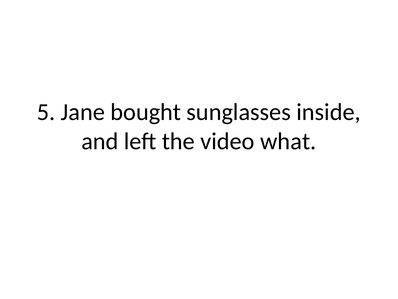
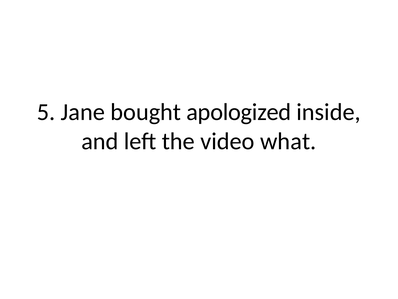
sunglasses: sunglasses -> apologized (239, 112)
